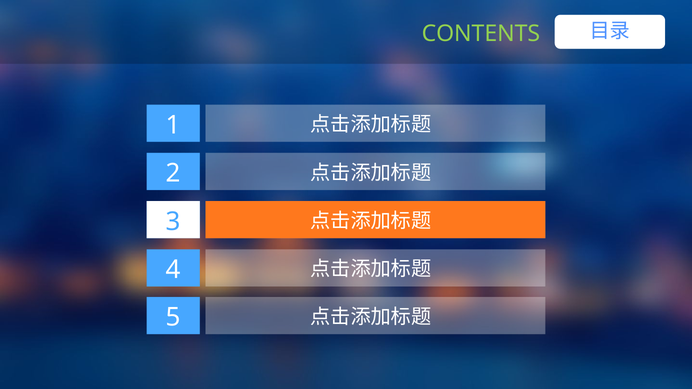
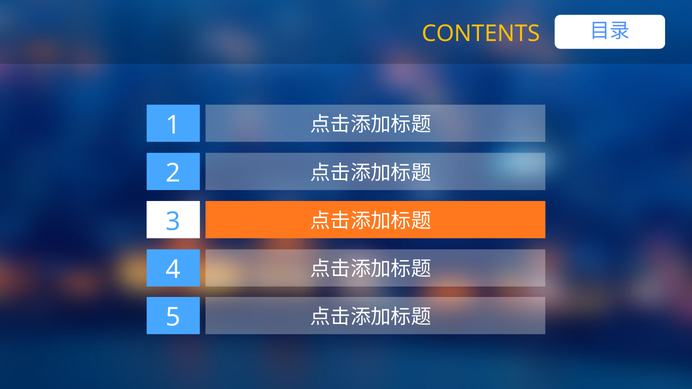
CONTENTS colour: light green -> yellow (481, 34)
